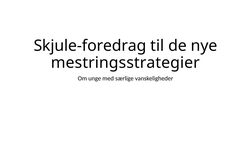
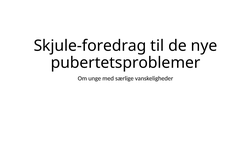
mestringsstrategier: mestringsstrategier -> pubertetsproblemer (126, 63)
